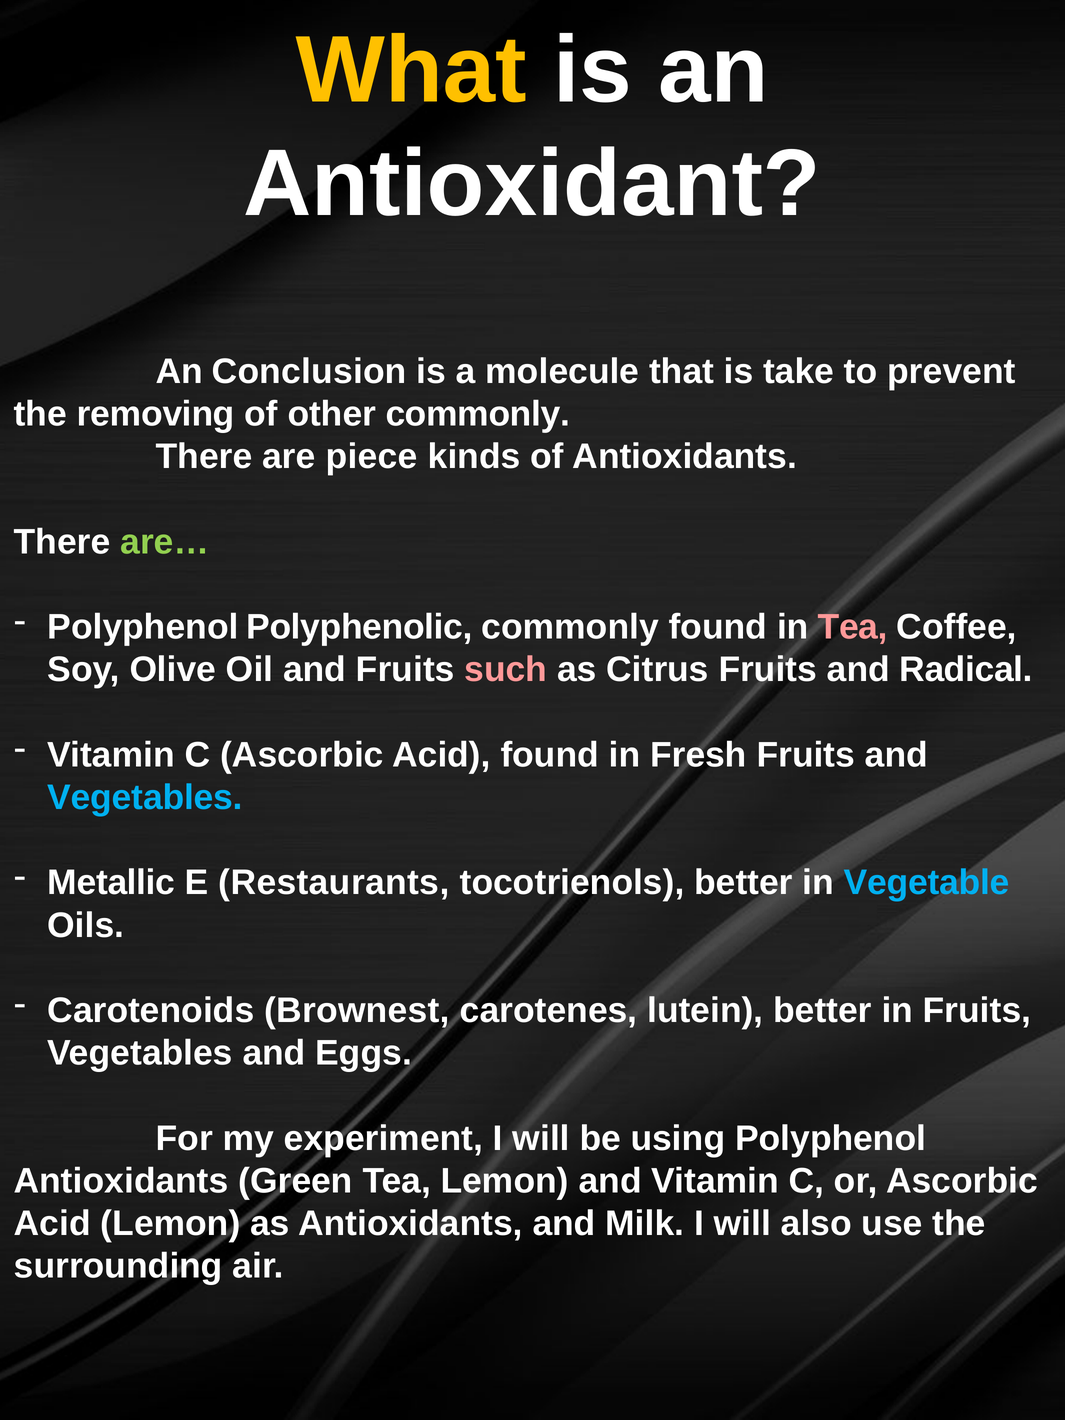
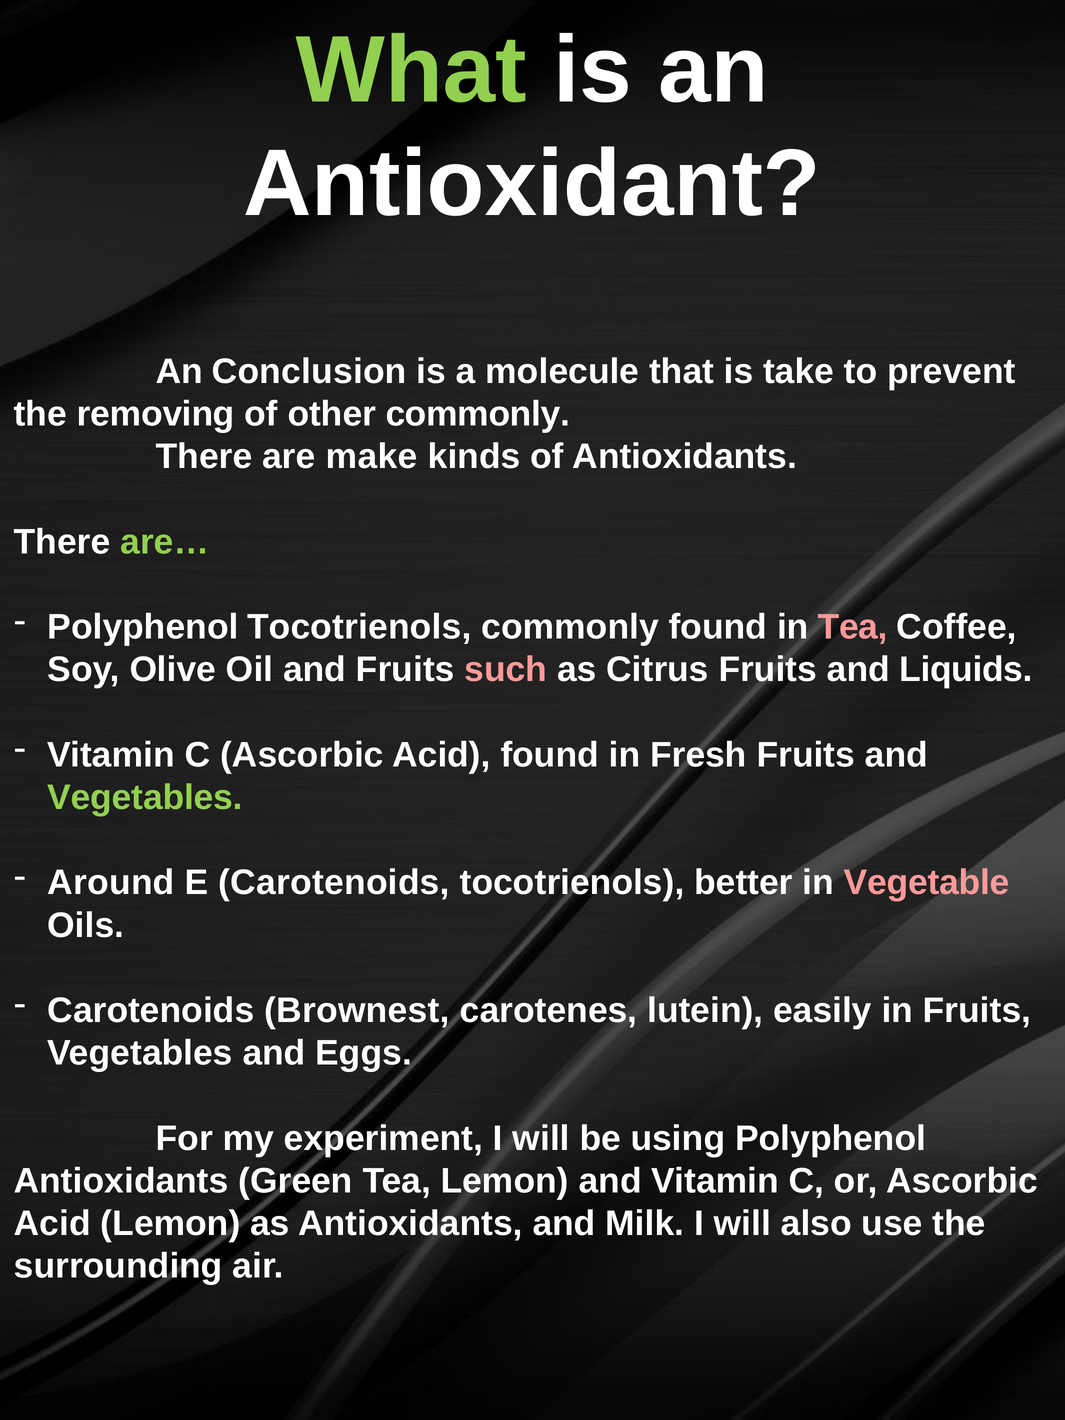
What colour: yellow -> light green (411, 70)
piece: piece -> make (372, 457)
Polyphenol Polyphenolic: Polyphenolic -> Tocotrienols (359, 627)
Radical: Radical -> Liquids (966, 670)
Vegetables colour: light blue -> light green (145, 798)
Metallic: Metallic -> Around (111, 883)
E Restaurants: Restaurants -> Carotenoids (334, 883)
Vegetable colour: light blue -> pink (927, 883)
lutein better: better -> easily (822, 1011)
